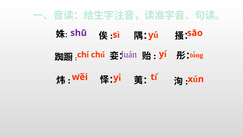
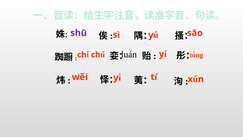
luán colour: purple -> black (129, 54)
